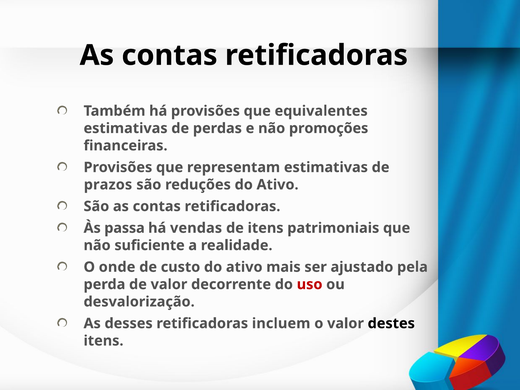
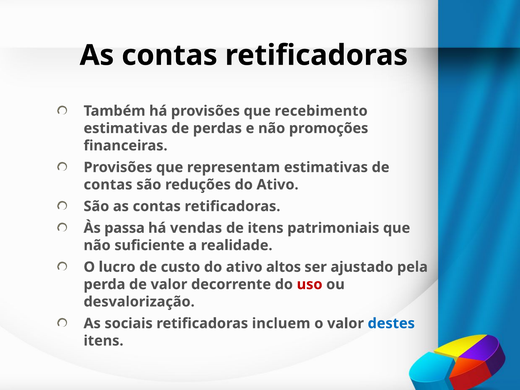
equivalentes: equivalentes -> recebimento (321, 111)
prazos: prazos -> contas (108, 185)
onde: onde -> lucro (117, 267)
mais: mais -> altos (284, 267)
desses: desses -> sociais (129, 323)
destes colour: black -> blue (391, 323)
